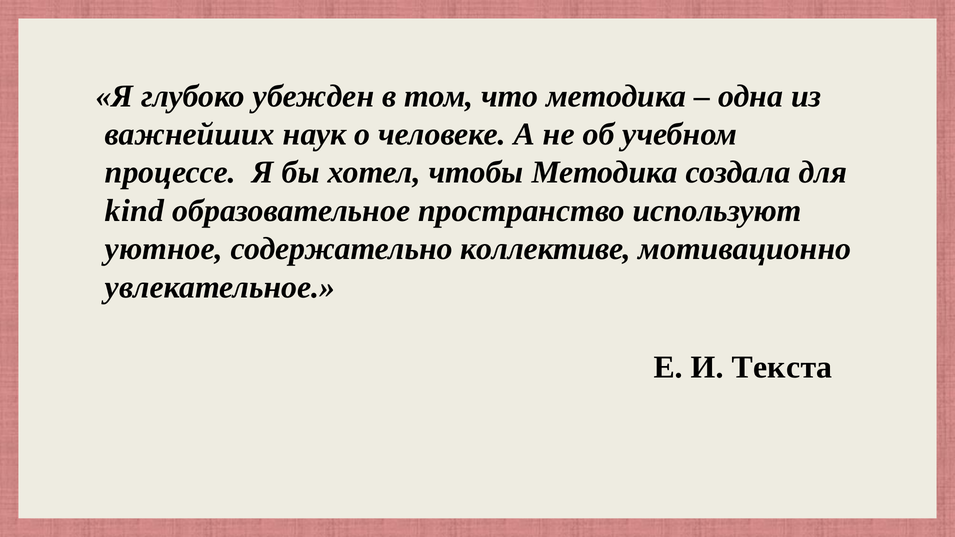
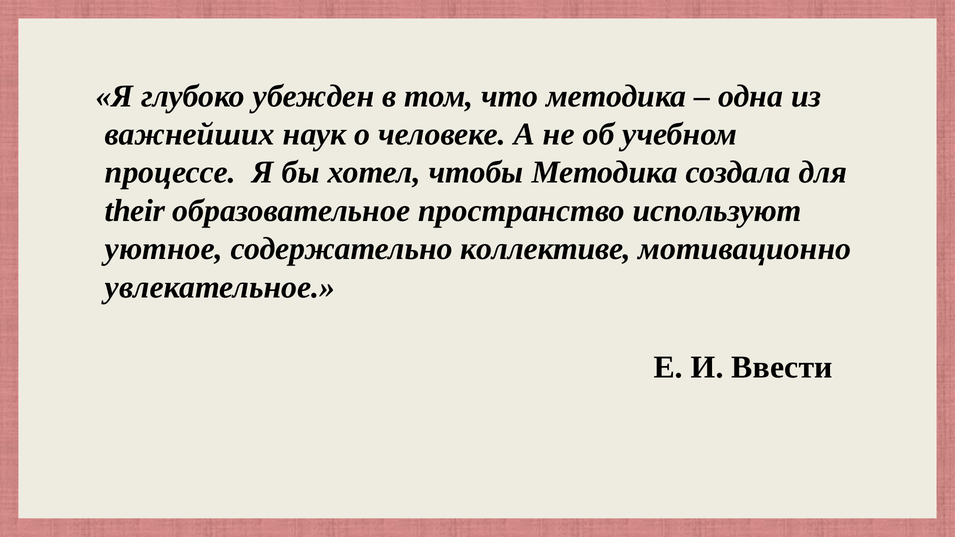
kind: kind -> their (135, 211)
Текста: Текста -> Ввести (782, 367)
